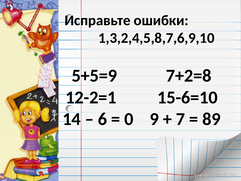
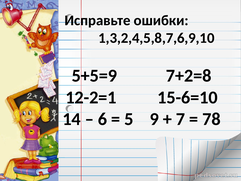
0: 0 -> 5 (129, 119)
89: 89 -> 78 (211, 119)
